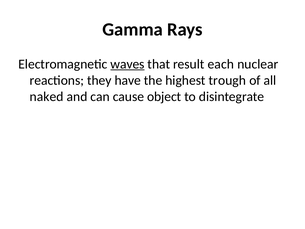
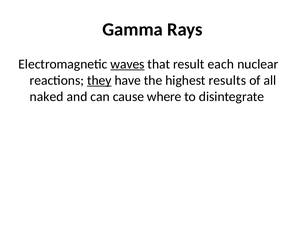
they underline: none -> present (99, 80)
trough: trough -> results (227, 80)
object: object -> where (164, 97)
